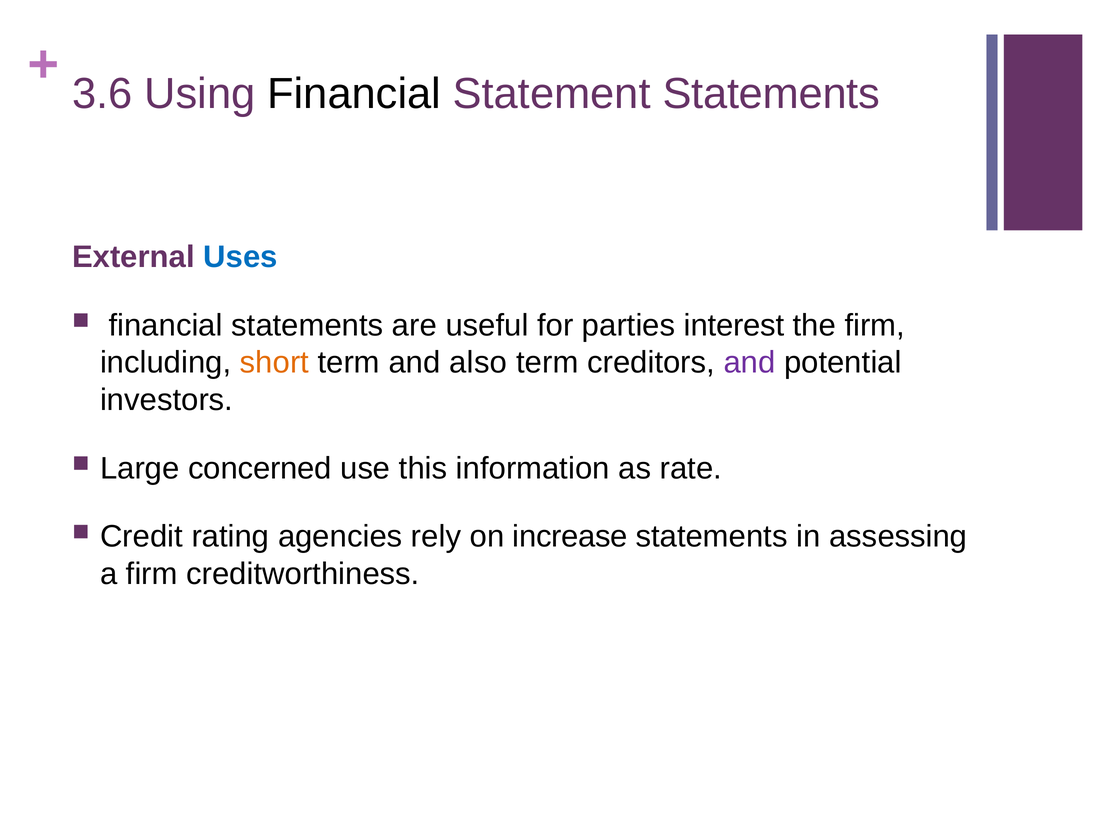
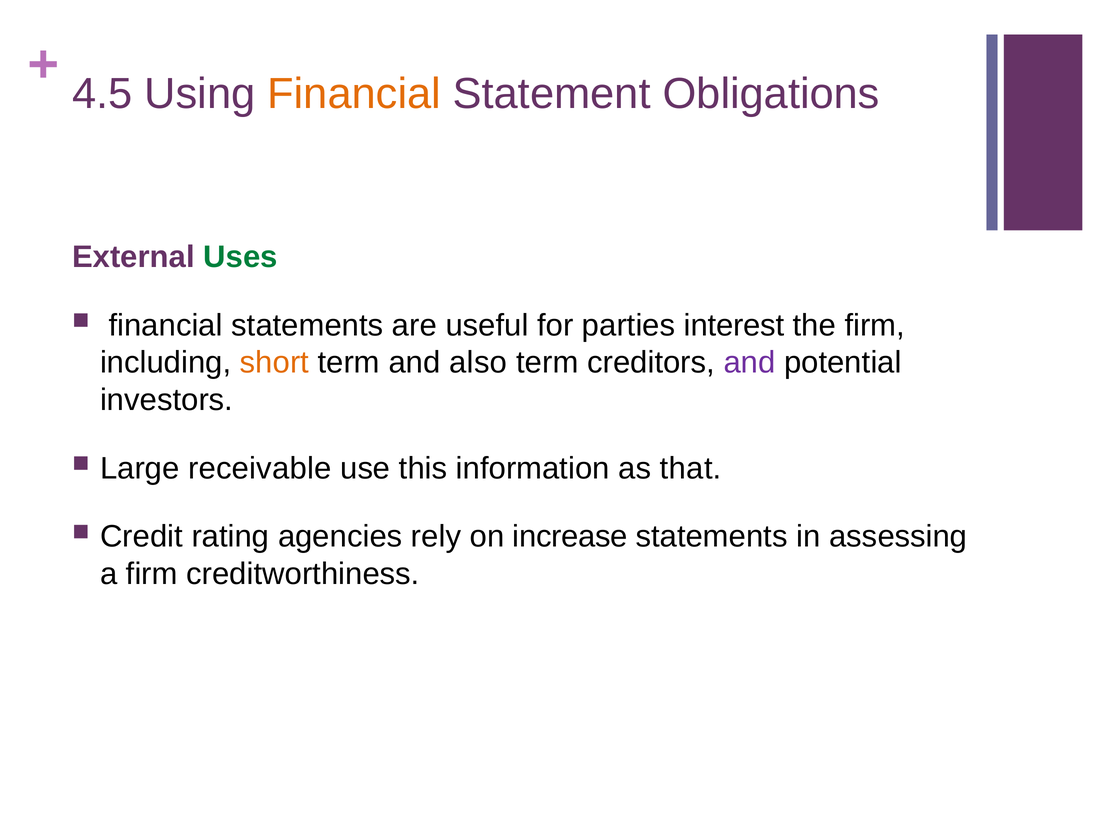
3.6: 3.6 -> 4.5 (102, 94)
Financial colour: black -> orange (354, 94)
Statement Statements: Statements -> Obligations (771, 94)
Uses colour: blue -> green (240, 257)
concerned: concerned -> receivable (260, 468)
rate: rate -> that (691, 468)
